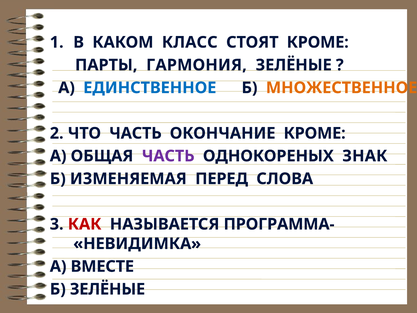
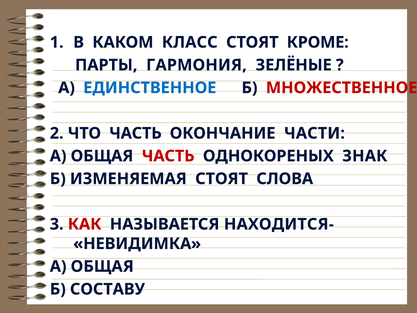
МНОЖЕСТВЕННОЕ colour: orange -> red (342, 88)
ОКОНЧАНИЕ КРОМЕ: КРОМЕ -> ЧАСТИ (314, 133)
ЧАСТЬ colour: purple -> red (168, 156)
ИЗМЕНЯЕМАЯ ПЕРЕД: ПЕРЕД -> СТОЯТ (222, 179)
ПРОГРАММА-: ПРОГРАММА- -> НАХОДИТСЯ- (279, 224)
ВМЕСТЕ: ВМЕСТЕ -> ОБЩАЯ (102, 266)
Б ЗЕЛЁНЫЕ: ЗЕЛЁНЫЕ -> СОСТАВУ (107, 289)
